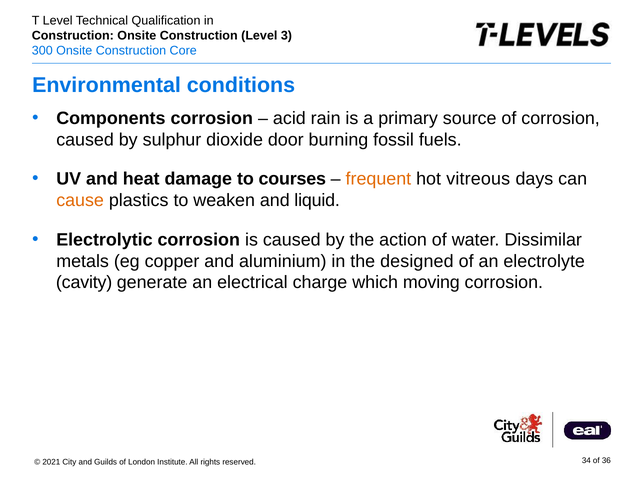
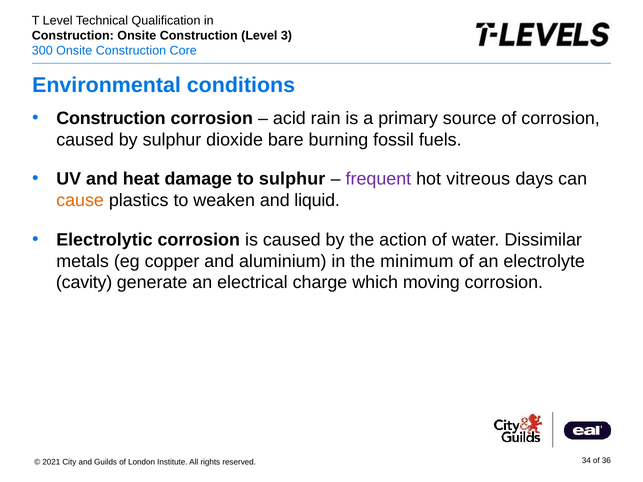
Components: Components -> Construction (111, 118)
door: door -> bare (286, 140)
to courses: courses -> sulphur (292, 179)
frequent colour: orange -> purple (378, 179)
designed: designed -> minimum (417, 261)
